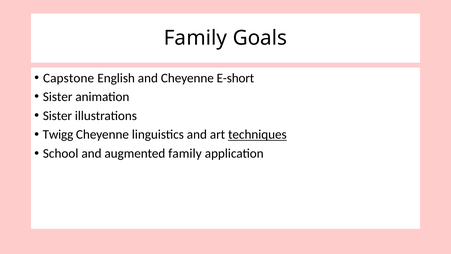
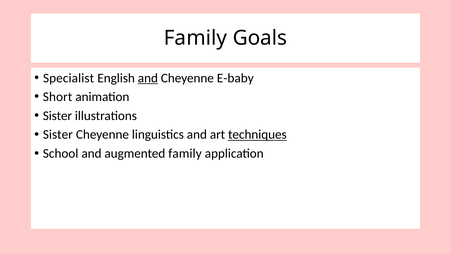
Capstone: Capstone -> Specialist (69, 78)
and underline: none -> present (148, 78)
E-short: E-short -> E-baby (235, 78)
Sister: Sister -> Short (58, 97)
Twigg: Twigg -> Sister (58, 134)
